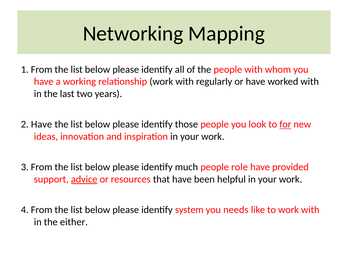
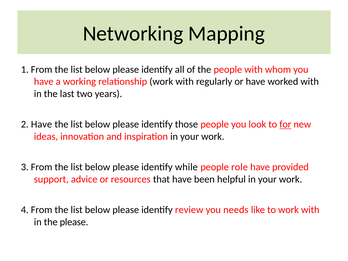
much: much -> while (186, 167)
advice underline: present -> none (84, 179)
system: system -> review (189, 210)
the either: either -> please (74, 222)
